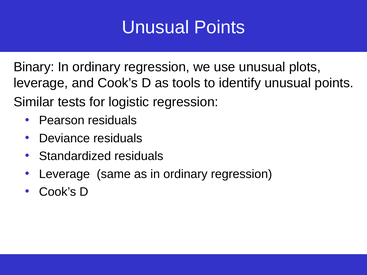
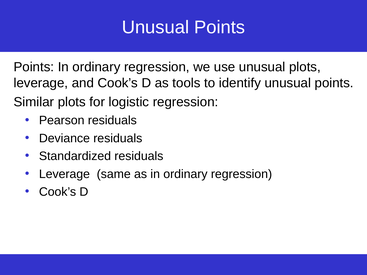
Binary: Binary -> Points (34, 67)
Similar tests: tests -> plots (72, 102)
